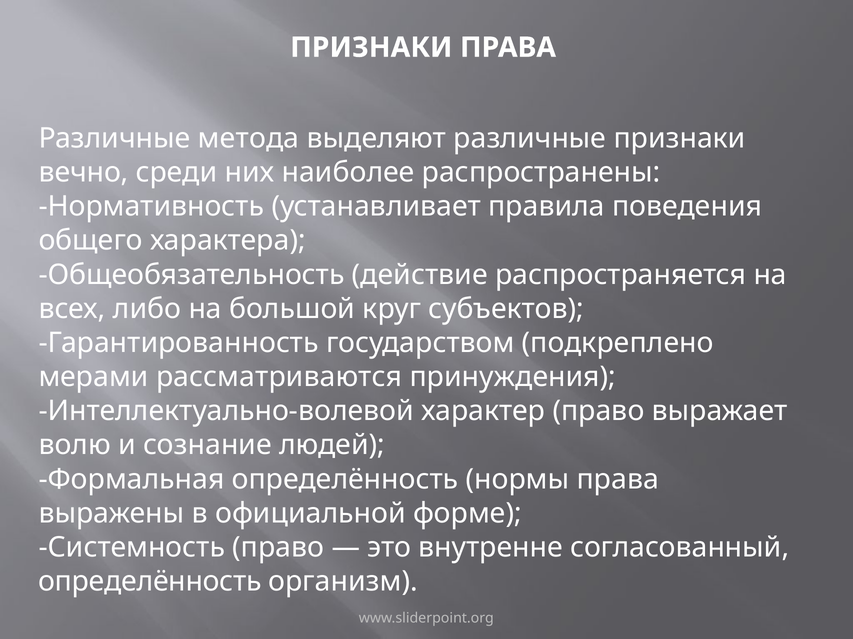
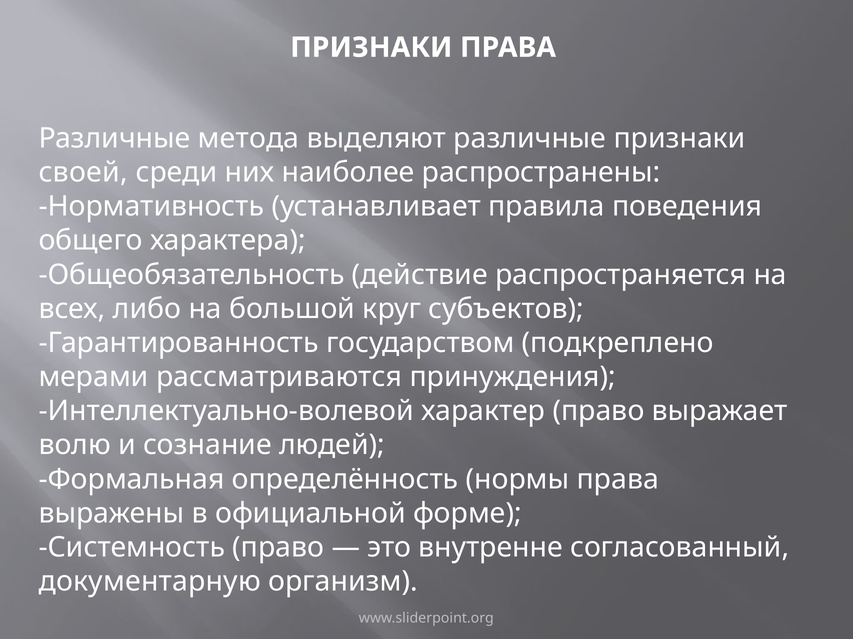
вечно: вечно -> своей (83, 173)
определённость: определённость -> документарную (150, 582)
